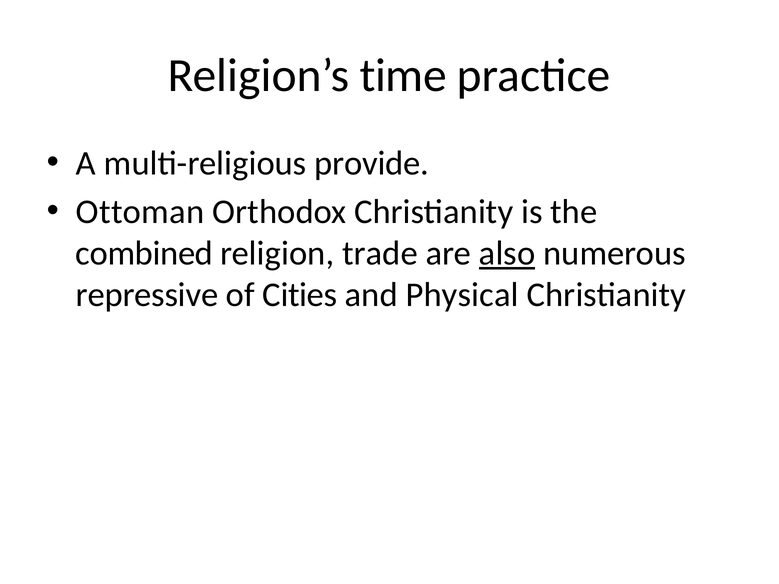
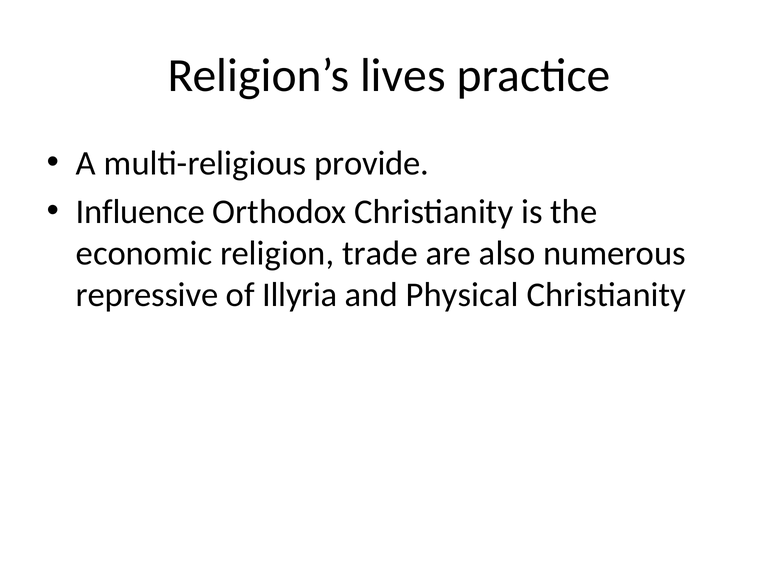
time: time -> lives (403, 75)
Ottoman: Ottoman -> Influence (140, 212)
combined: combined -> economic (144, 253)
also underline: present -> none (507, 253)
Cities: Cities -> Illyria (300, 295)
